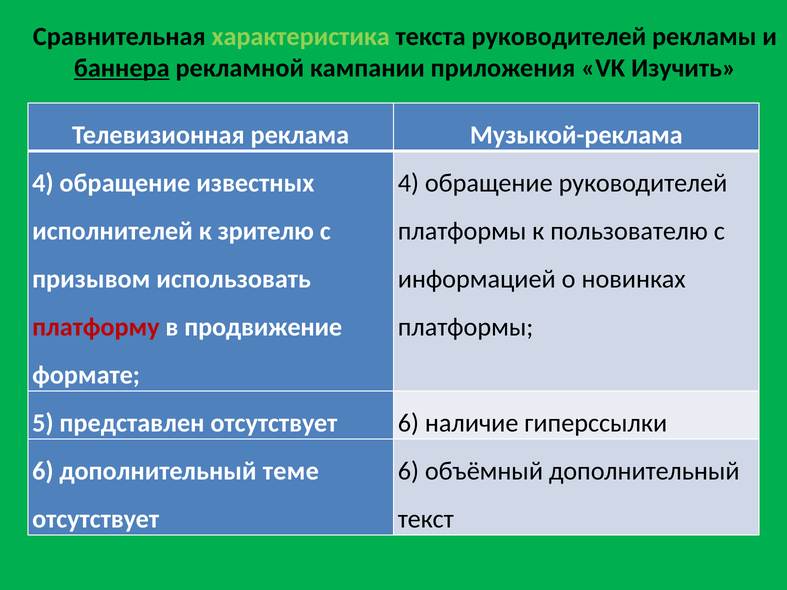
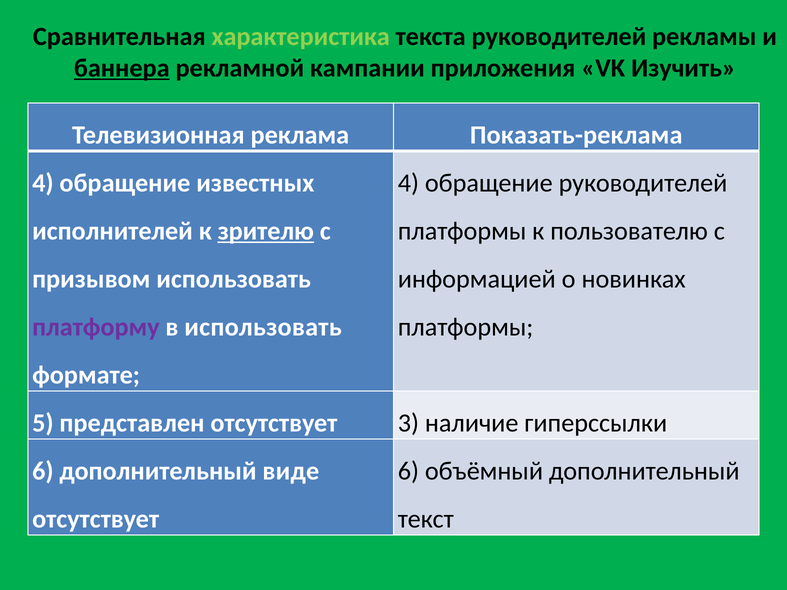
Музыкой-реклама: Музыкой-реклама -> Показать-реклама (576, 135)
зрителю underline: none -> present (266, 231)
платформу colour: red -> purple (96, 327)
в продвижение: продвижение -> использовать (263, 327)
6: 6 -> 3 (408, 423)
теме: теме -> виде (291, 471)
